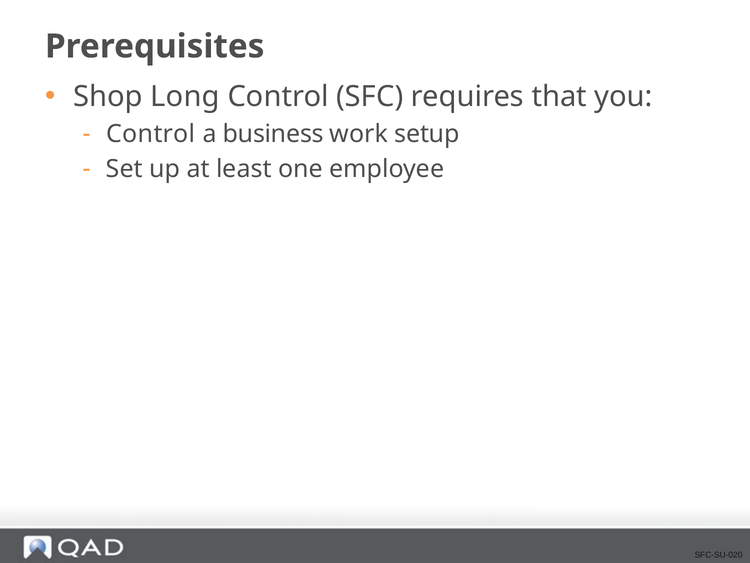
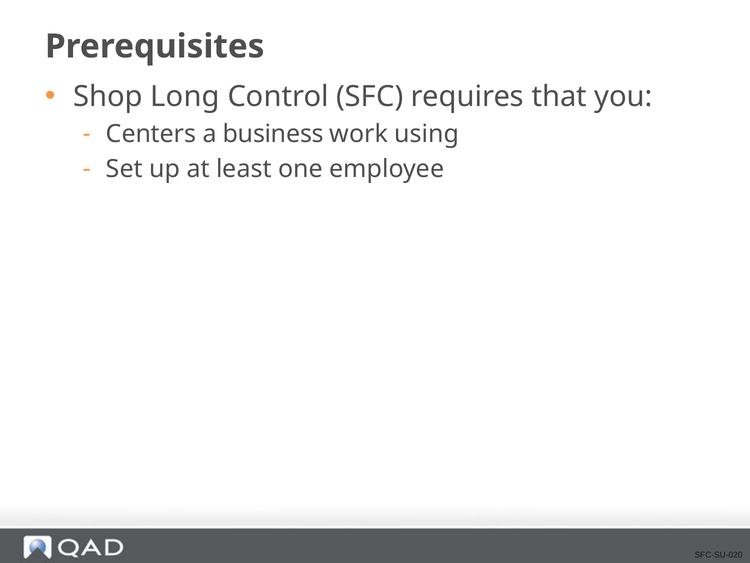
Control: Control -> Centers (151, 134)
setup: setup -> using (427, 134)
